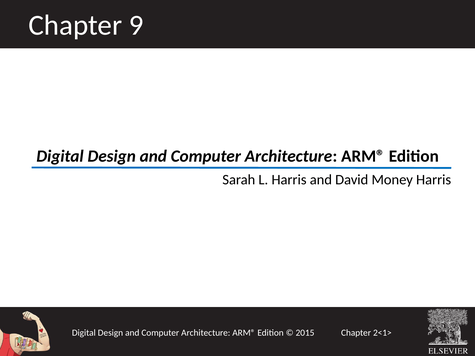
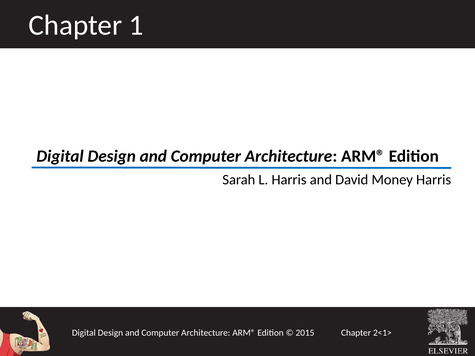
9: 9 -> 1 (136, 25)
